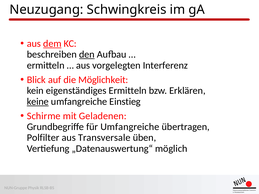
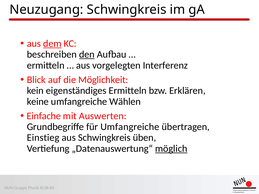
keine underline: present -> none (38, 102)
Einstieg: Einstieg -> Wählen (125, 102)
Schirme: Schirme -> Einfache (44, 116)
Geladenen: Geladenen -> Auswerten (103, 116)
Polfilter: Polfilter -> Einstieg (43, 138)
aus Transversale: Transversale -> Schwingkreis (104, 138)
möglich underline: none -> present (171, 149)
